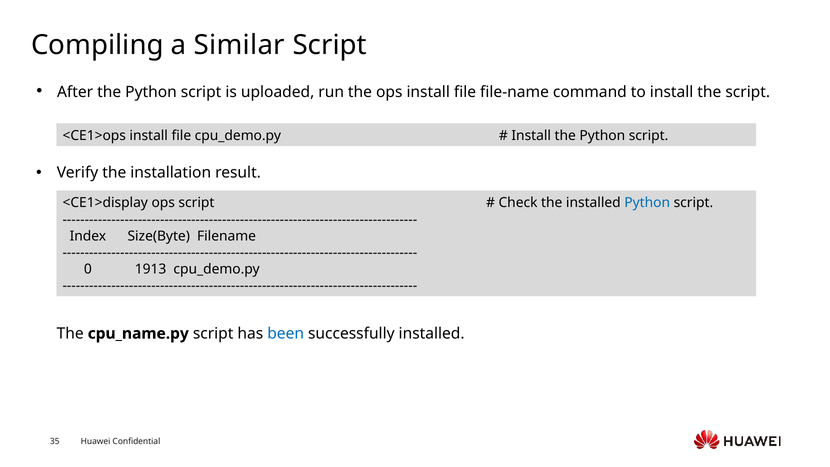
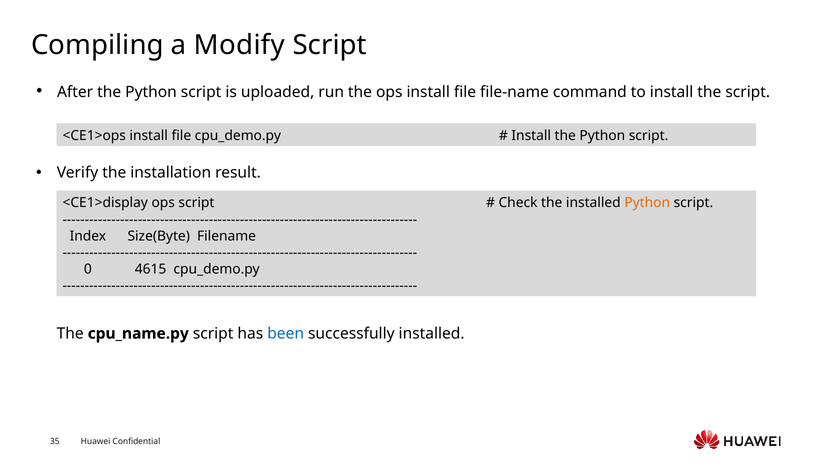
Similar: Similar -> Modify (239, 45)
Python colour: blue -> orange (647, 203)
1913: 1913 -> 4615 (151, 269)
